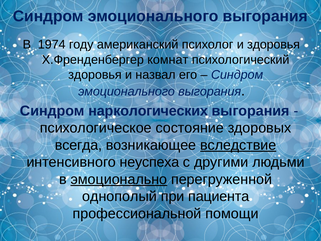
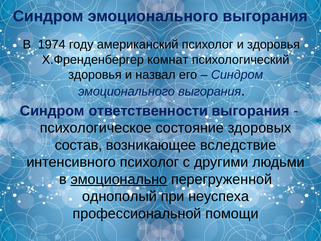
наркологических: наркологических -> ответственности (148, 111)
всегда: всегда -> состав (79, 145)
вследствие underline: present -> none (238, 145)
интенсивного неуспеха: неуспеха -> психолог (149, 162)
пациента: пациента -> неуспеха (219, 196)
